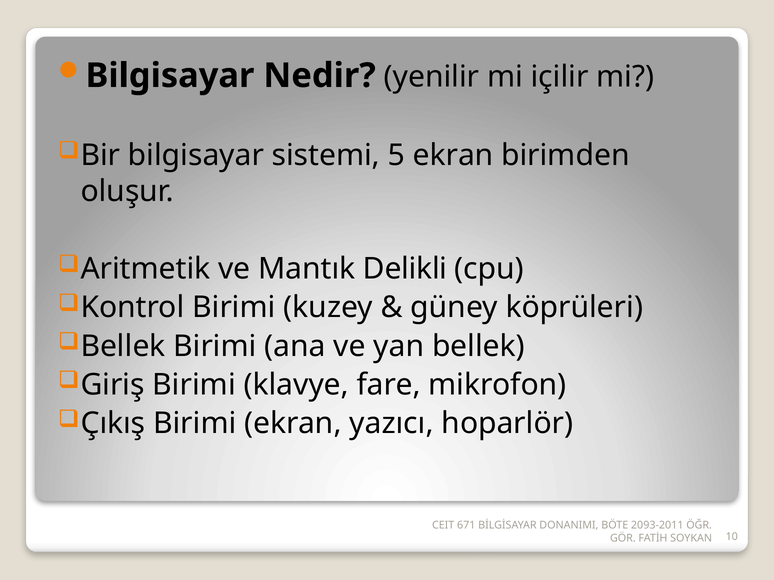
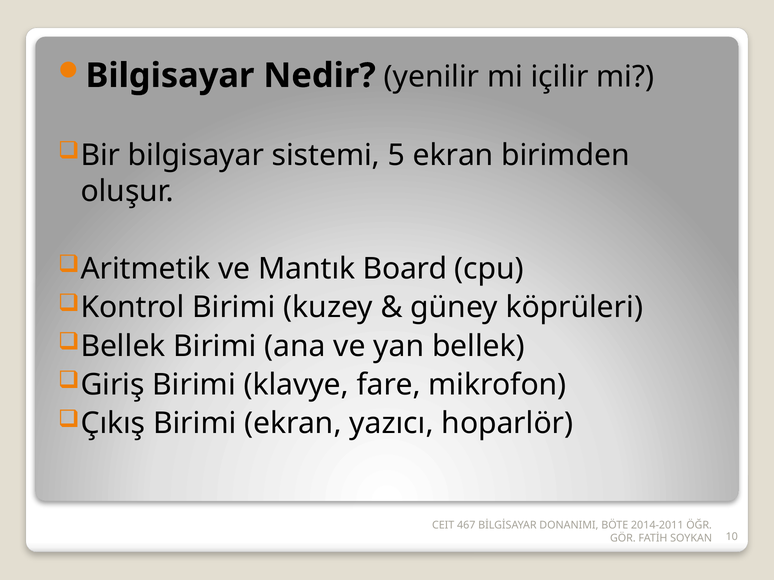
Delikli: Delikli -> Board (405, 269)
671: 671 -> 467 (466, 526)
2093-2011: 2093-2011 -> 2014-2011 (657, 526)
